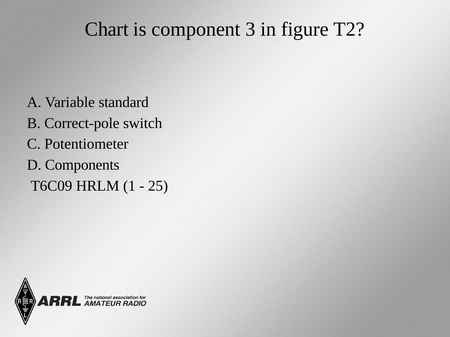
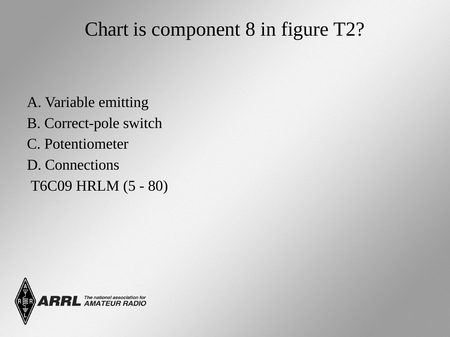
3: 3 -> 8 (251, 29)
standard: standard -> emitting (124, 102)
Components: Components -> Connections (82, 165)
1: 1 -> 5 (129, 186)
25: 25 -> 80 (158, 186)
